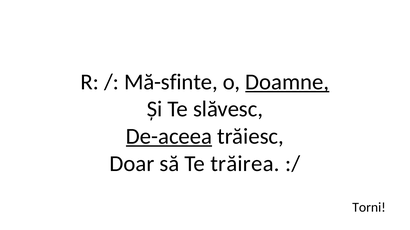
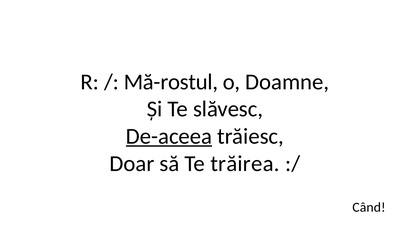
Mă-sfinte: Mă-sfinte -> Mă-rostul (171, 82)
Doamne underline: present -> none (287, 82)
Torni: Torni -> Când (369, 208)
